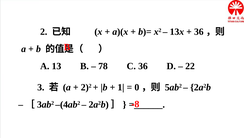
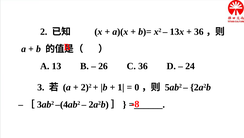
78: 78 -> 26 (103, 66)
22: 22 -> 24 (190, 66)
